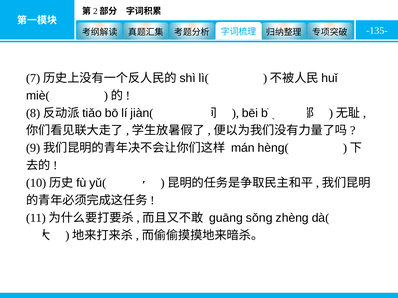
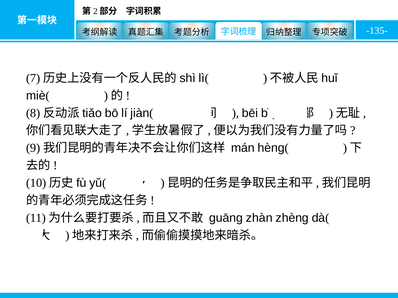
sǒng: sǒng -> zhàn (259, 218)
